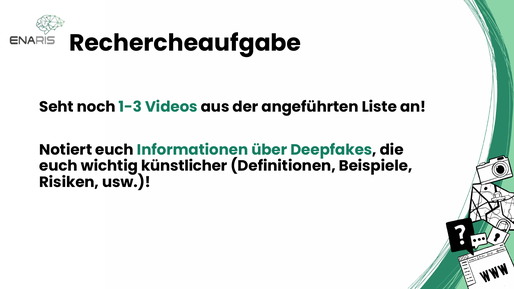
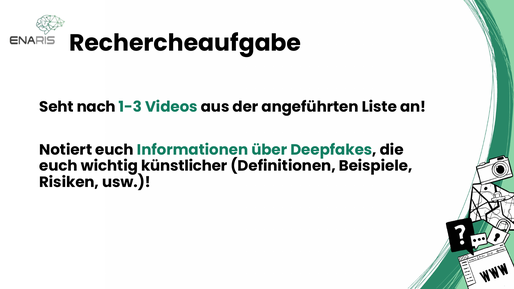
noch: noch -> nach (96, 107)
